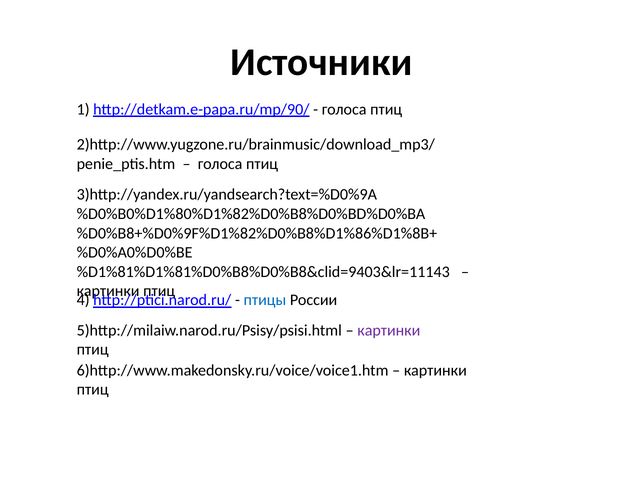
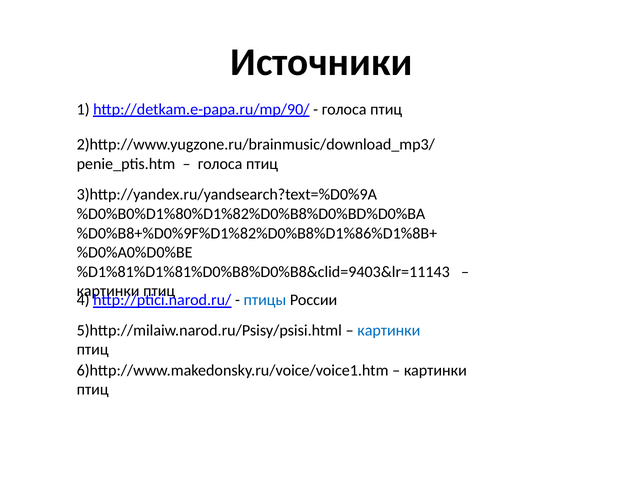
картинки colour: purple -> blue (389, 330)
